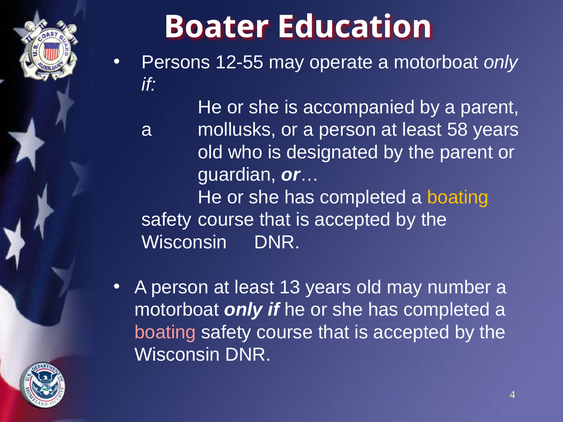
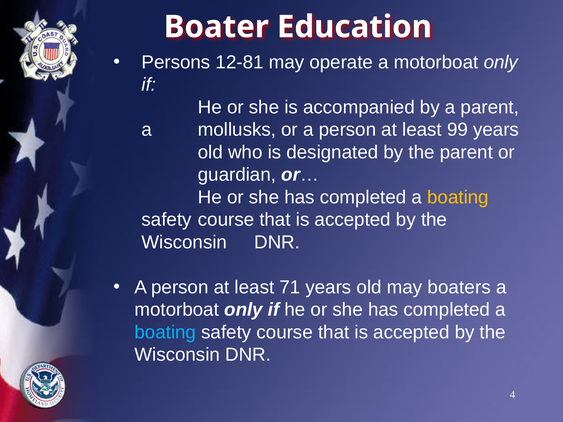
12-55: 12-55 -> 12-81 (240, 62)
58: 58 -> 99 (457, 130)
13: 13 -> 71 (290, 287)
number: number -> boaters (459, 287)
boating colour: pink -> light blue (165, 332)
